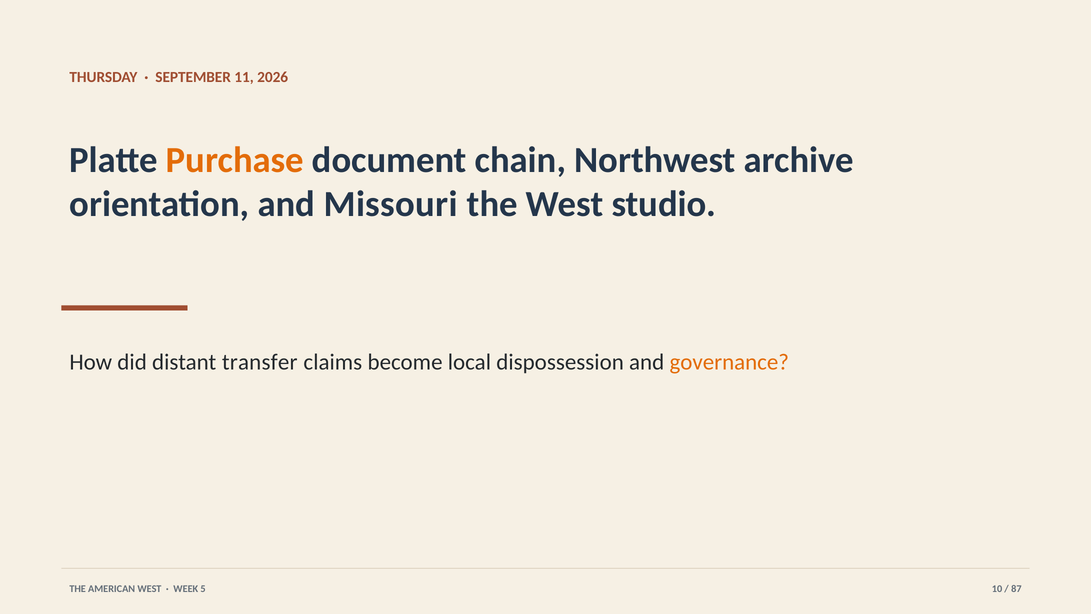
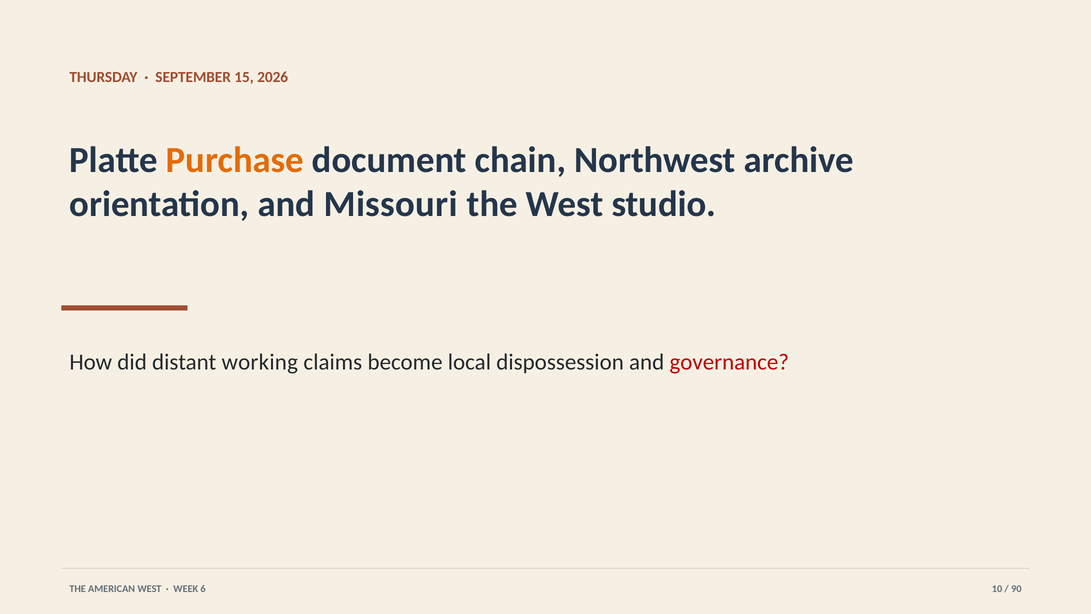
11: 11 -> 15 (244, 77)
transfer: transfer -> working (260, 362)
governance colour: orange -> red (729, 362)
5: 5 -> 6 (203, 589)
87: 87 -> 90 (1016, 589)
